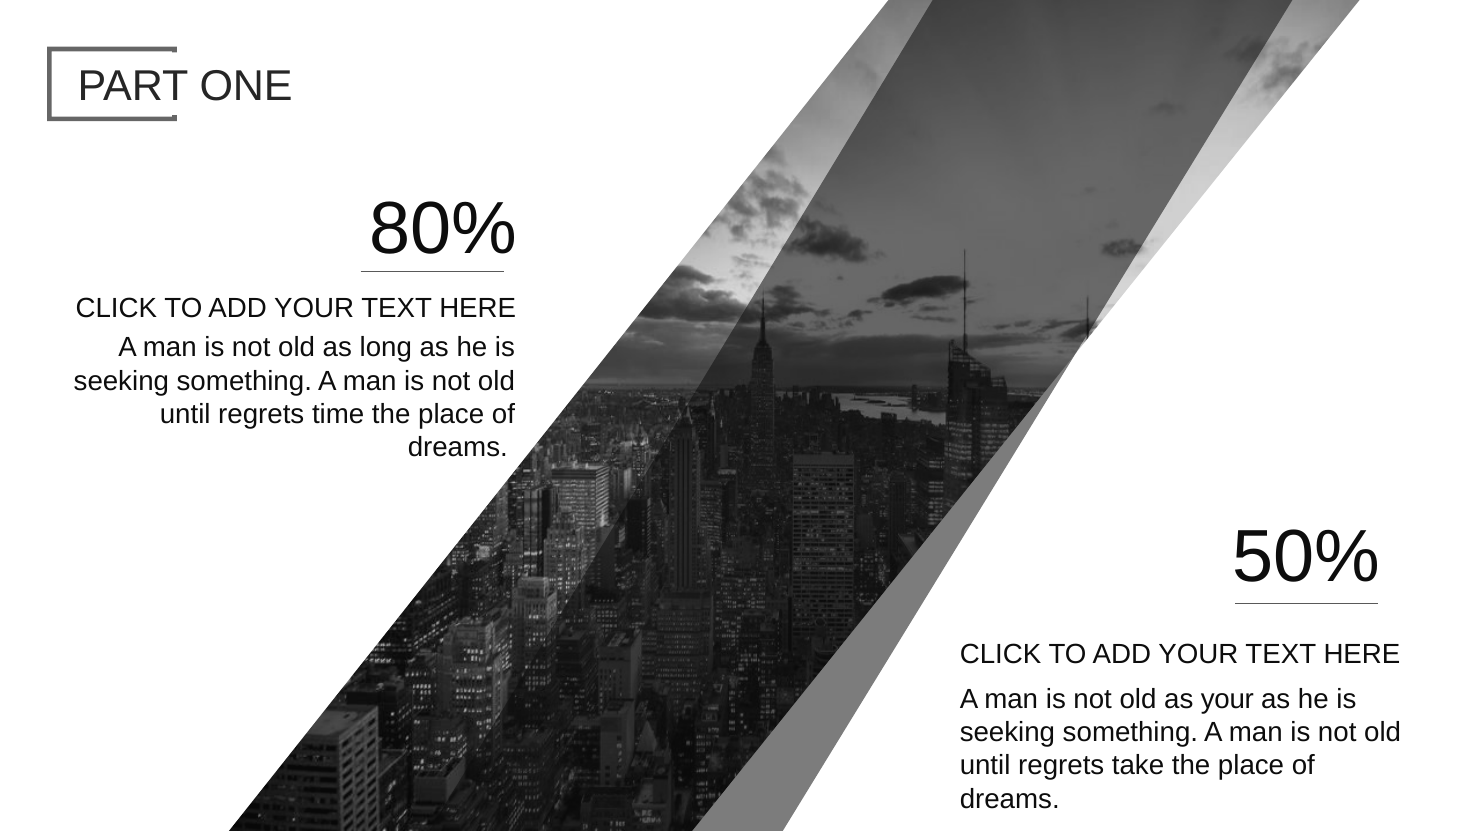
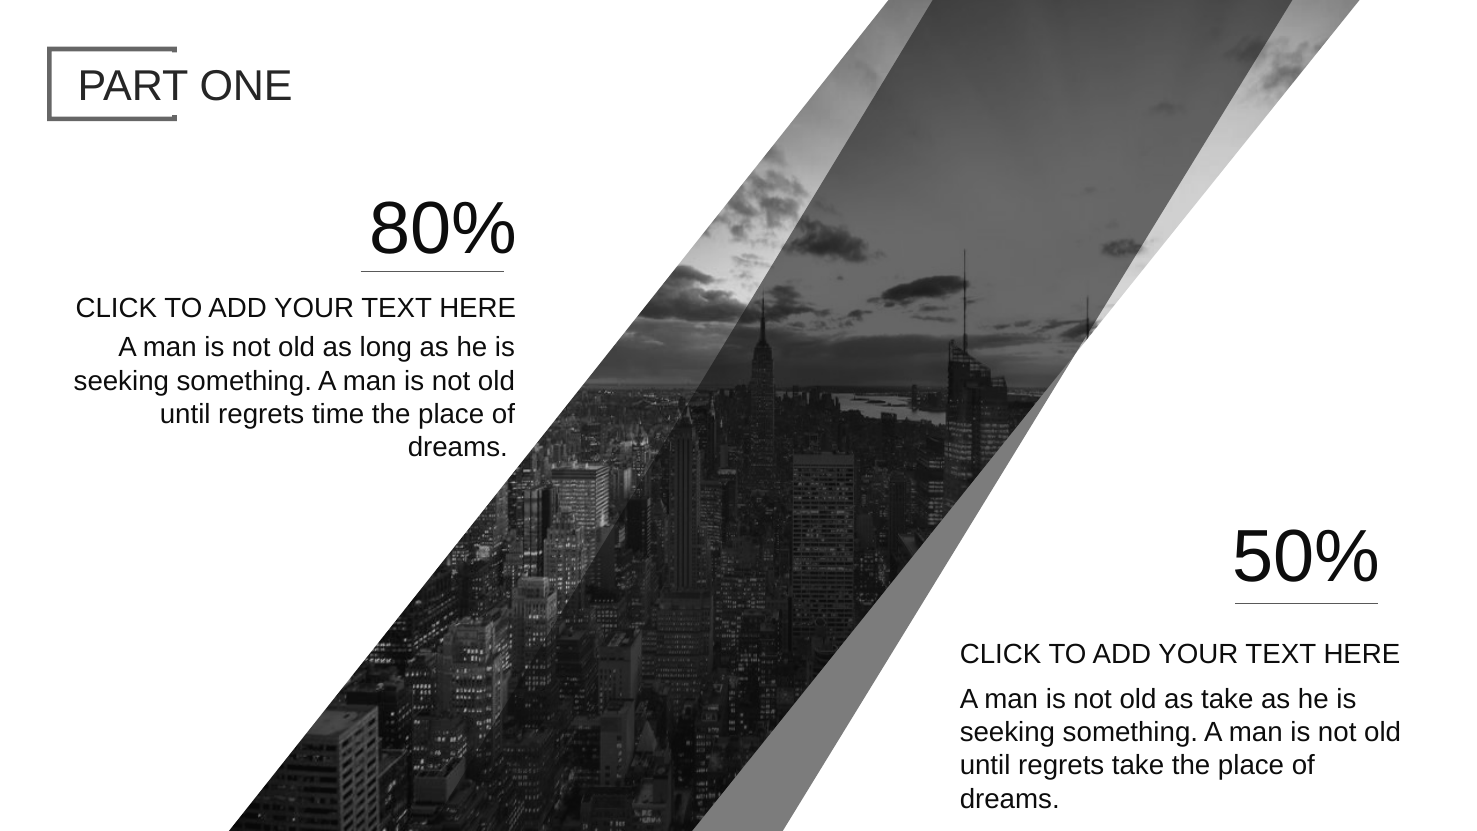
as your: your -> take (1227, 699)
